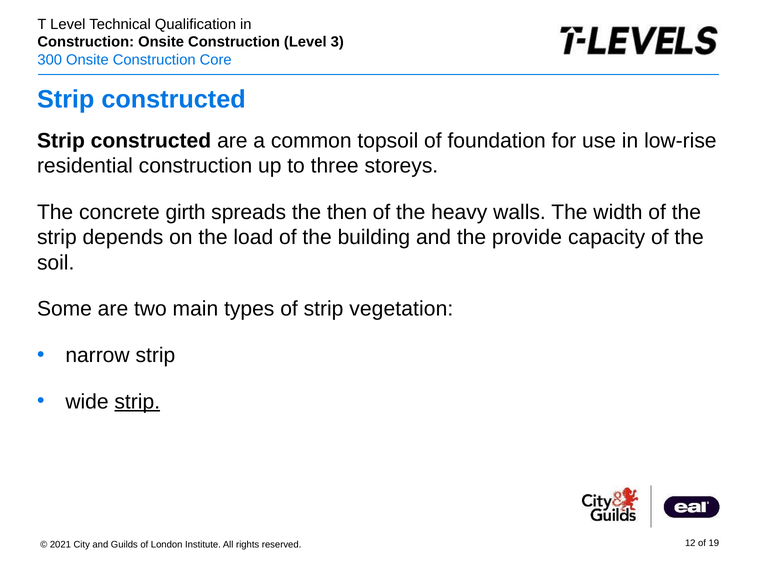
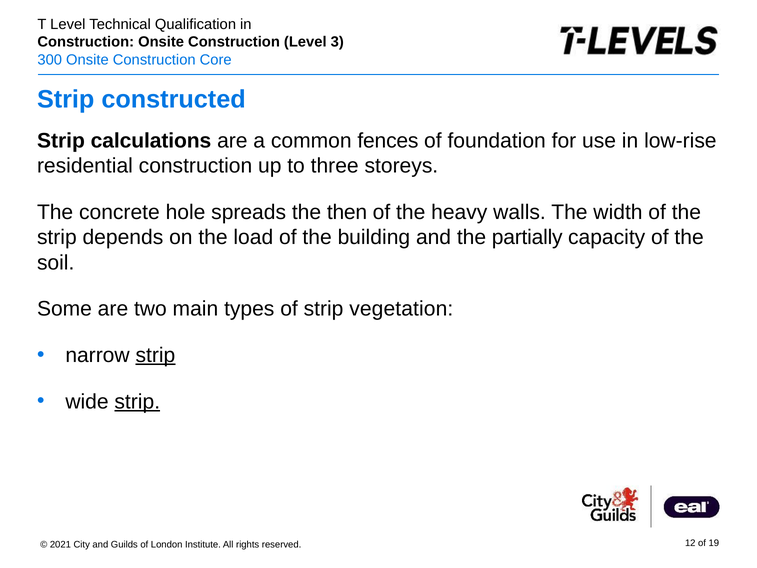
constructed: constructed -> calculations (151, 141)
topsoil: topsoil -> fences (388, 141)
girth: girth -> hole (186, 212)
provide: provide -> partially (527, 237)
strip underline: none -> present (155, 355)
